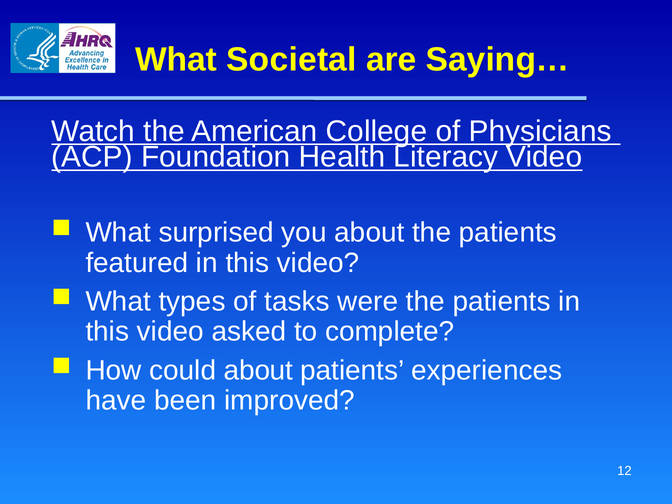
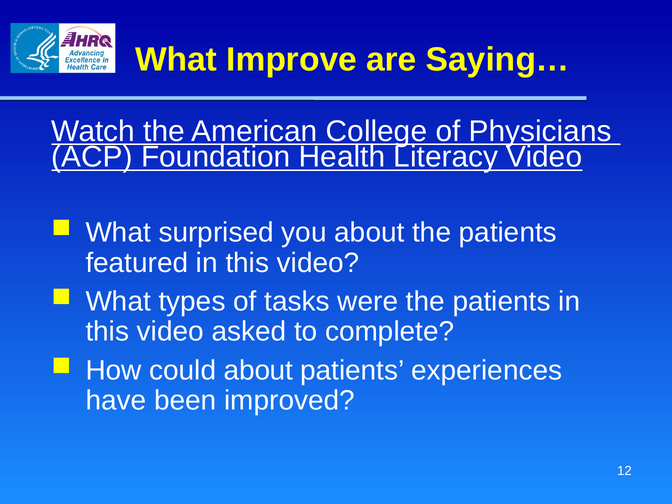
Societal: Societal -> Improve (292, 60)
